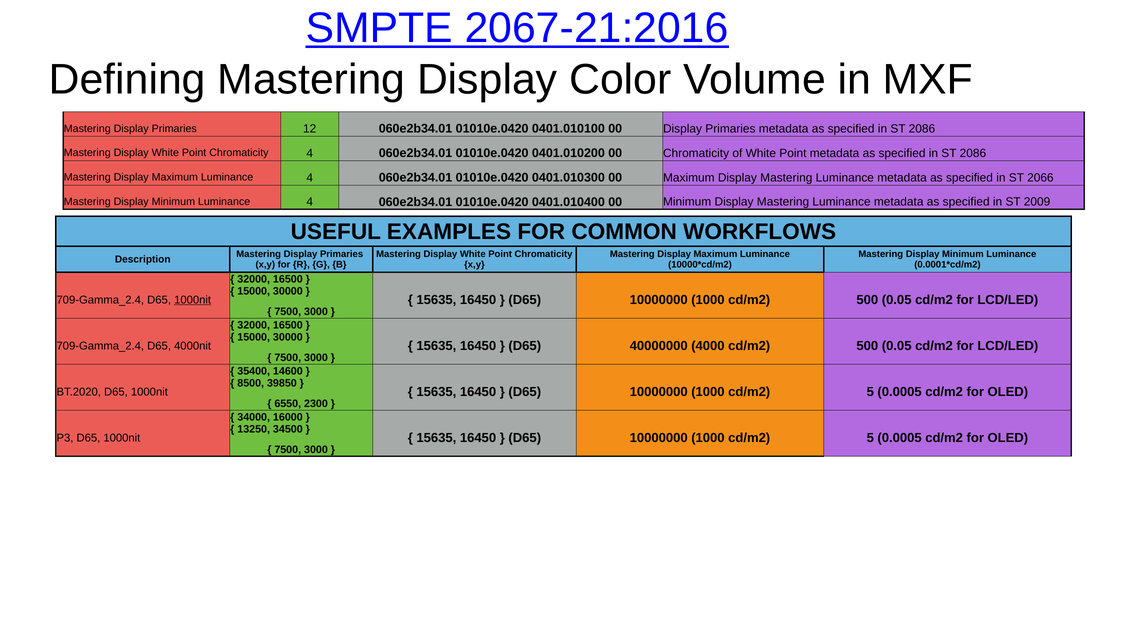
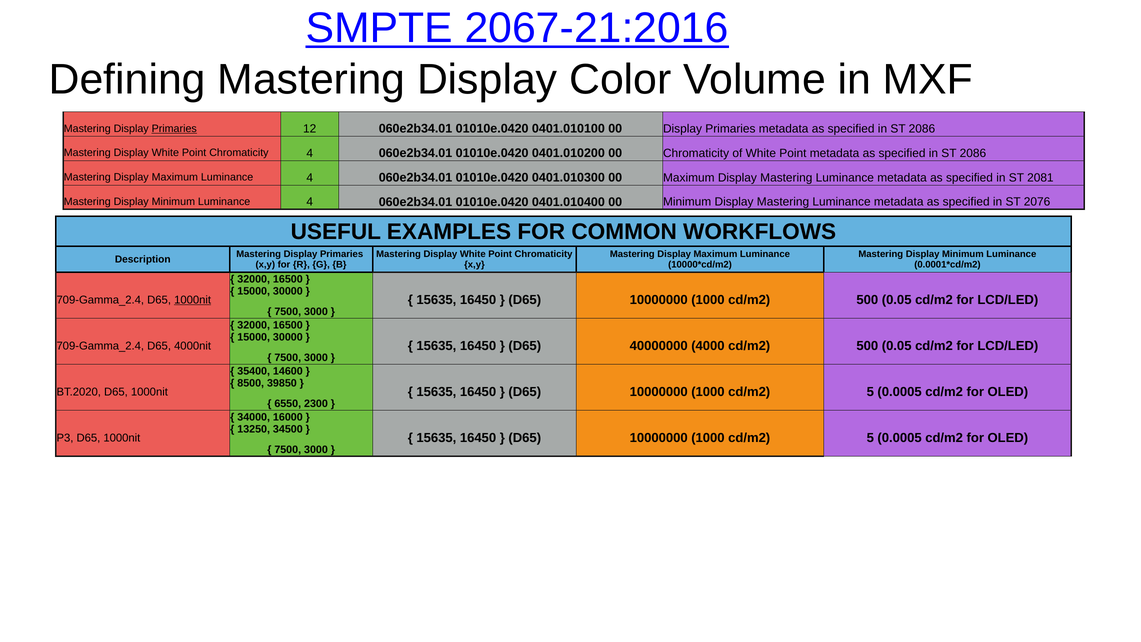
Primaries underline: none -> present (174, 129)
2066: 2066 -> 2081 (1040, 178)
2009: 2009 -> 2076 (1037, 202)
